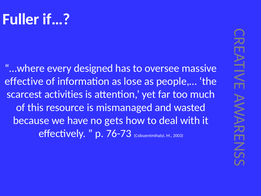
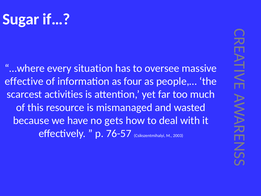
Fuller: Fuller -> Sugar (21, 19)
designed: designed -> situation (93, 68)
lose: lose -> four (133, 81)
76-73: 76-73 -> 76-57 (119, 133)
